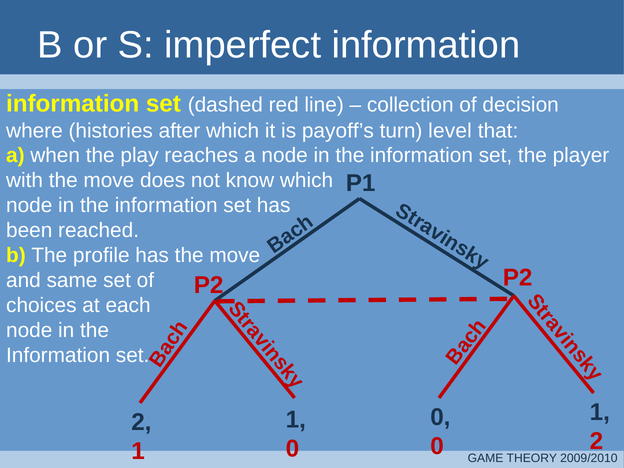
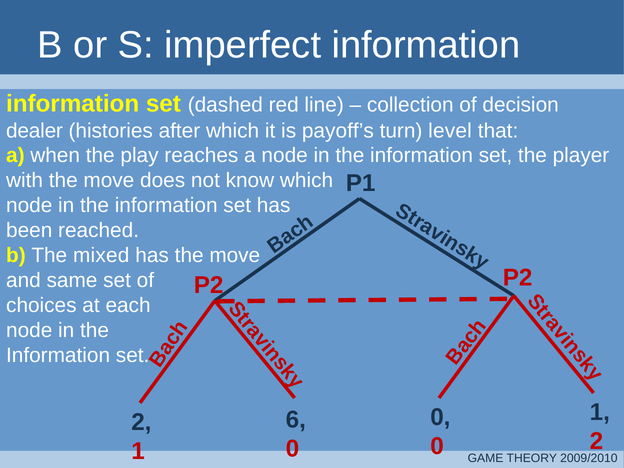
where: where -> dealer (35, 131)
profile: profile -> mixed (101, 255)
1: 1 -> 6 (296, 420)
